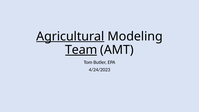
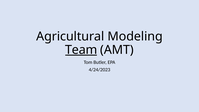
Agricultural underline: present -> none (70, 36)
